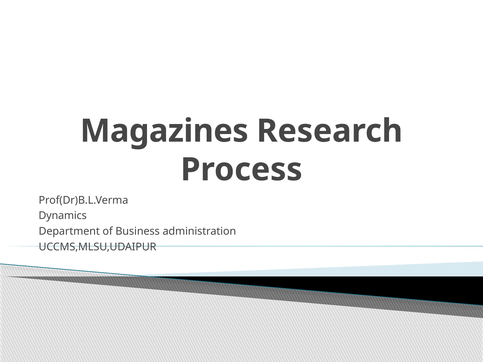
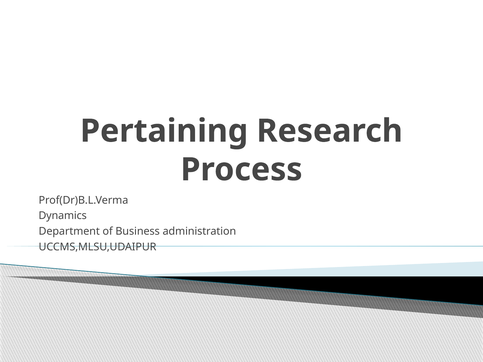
Magazines: Magazines -> Pertaining (164, 131)
